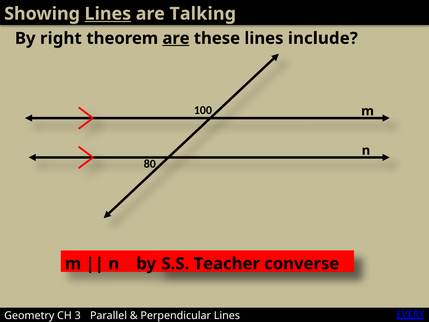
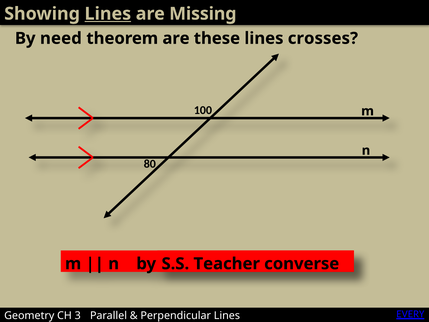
Talking: Talking -> Missing (203, 14)
right: right -> need (61, 38)
are underline: present -> none (176, 38)
include: include -> crosses (323, 38)
